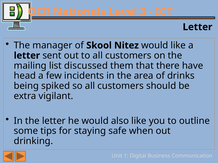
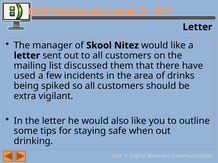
head: head -> used (25, 76)
